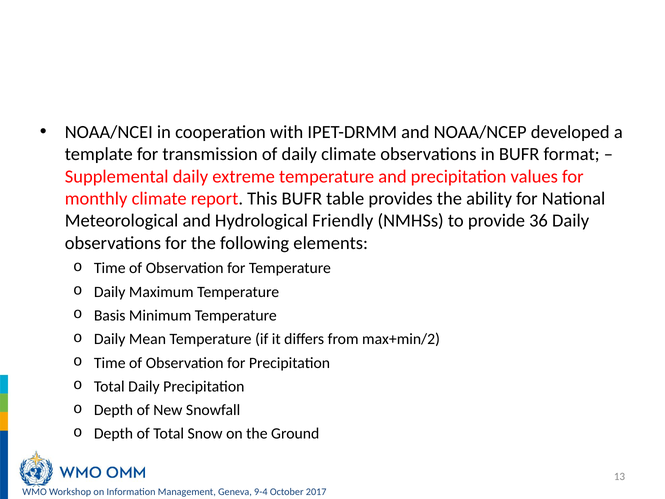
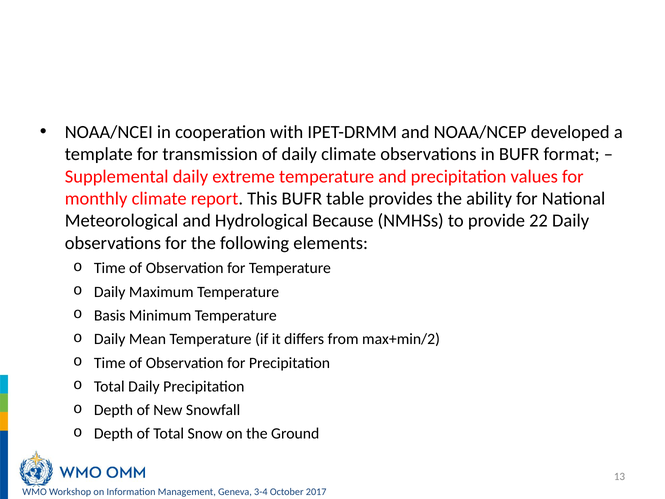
Friendly: Friendly -> Because (343, 221)
36: 36 -> 22 (539, 221)
9-4: 9-4 -> 3-4 (261, 492)
